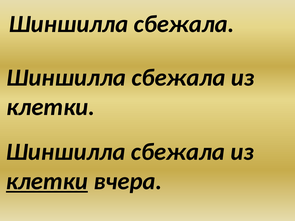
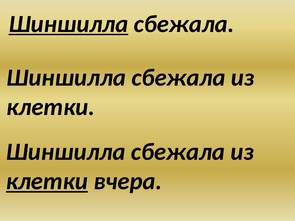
Шиншилла underline: none -> present (68, 24)
